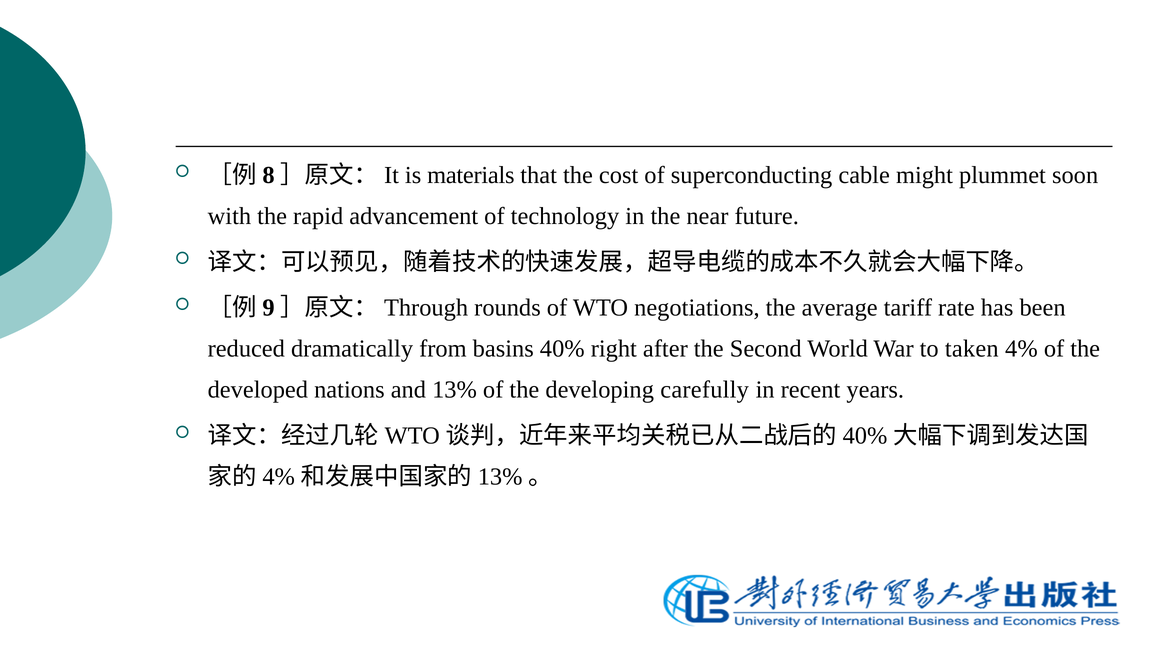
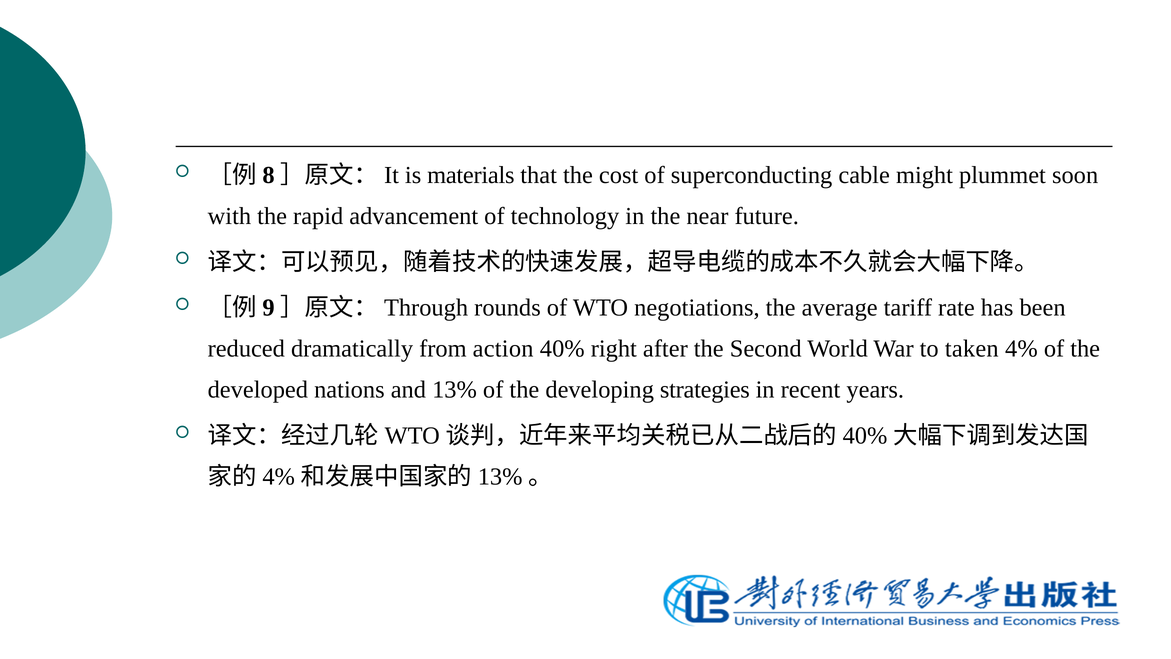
basins: basins -> action (503, 349)
carefully: carefully -> strategies (705, 390)
